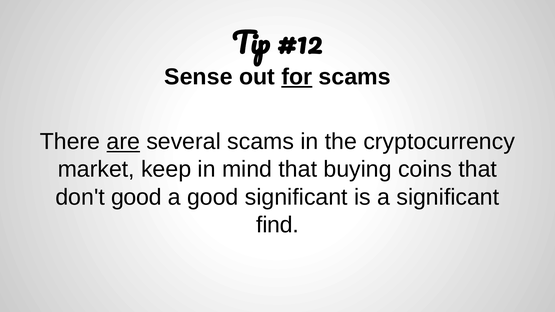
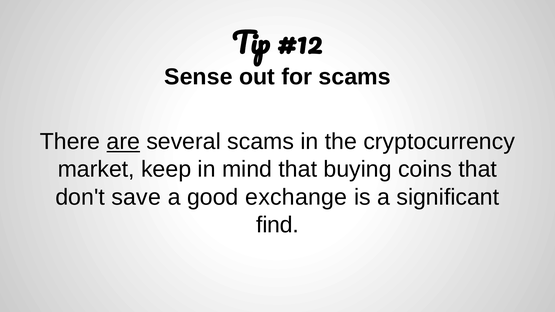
for underline: present -> none (297, 77)
don't good: good -> save (136, 197)
good significant: significant -> exchange (296, 197)
